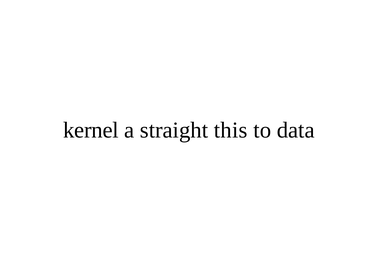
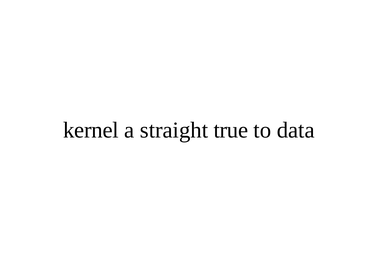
this: this -> true (231, 130)
